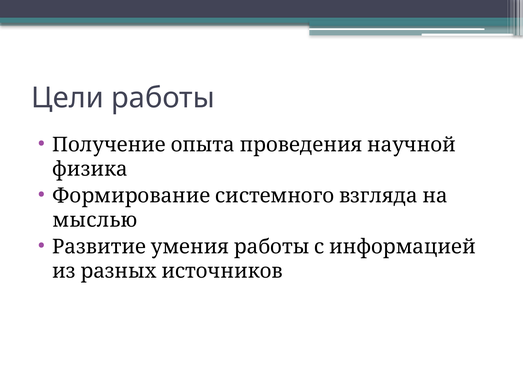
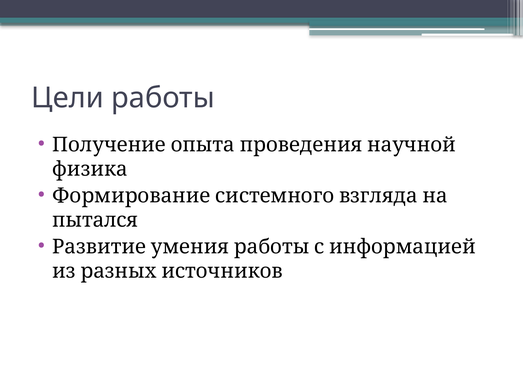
мыслью: мыслью -> пытался (95, 220)
